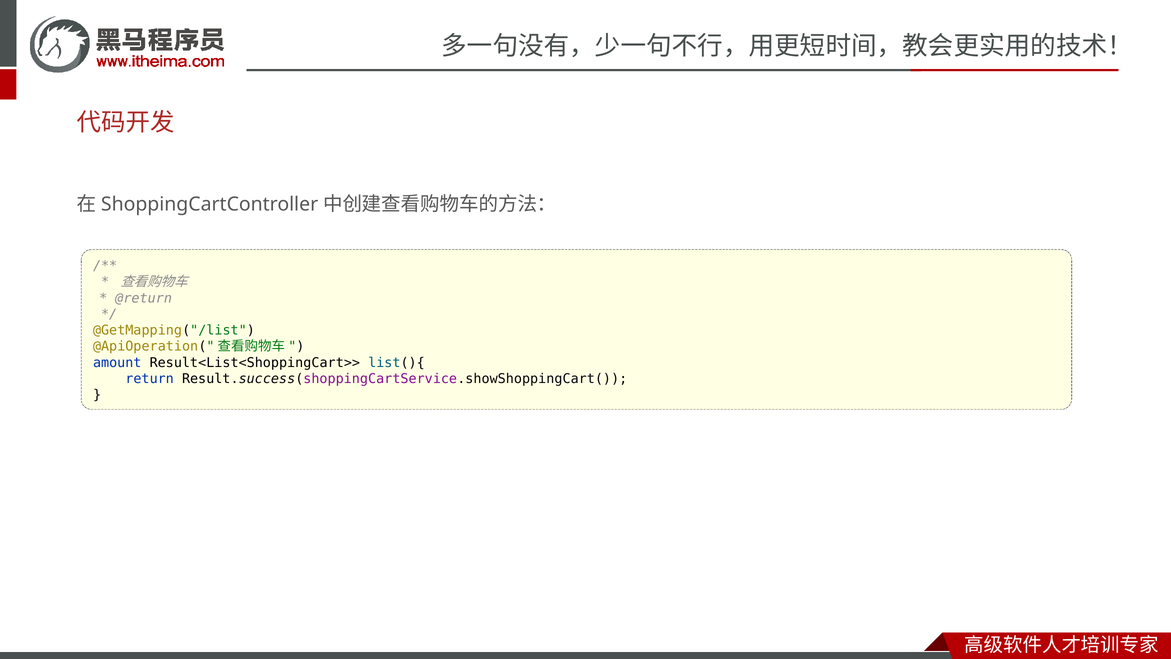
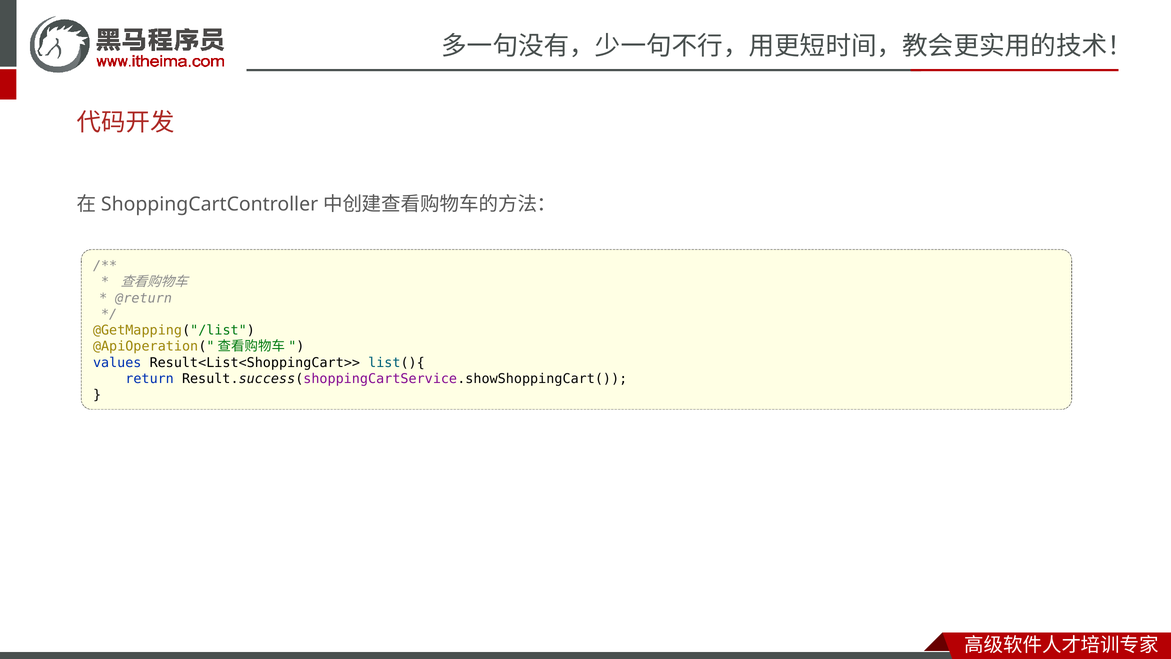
amount: amount -> values (117, 362)
